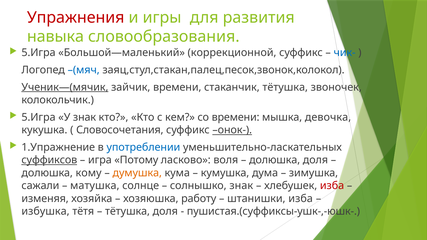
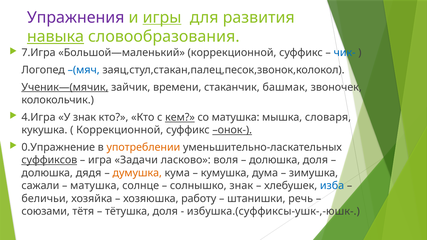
Упражнения colour: red -> purple (76, 17)
игры underline: none -> present (162, 17)
навыка underline: none -> present (55, 37)
5.Игра: 5.Игра -> 7.Игра (39, 53)
стаканчик тётушка: тётушка -> башмак (285, 87)
5.Игра: 5.Игра -> 4.Игра (39, 117)
кем underline: none -> present (180, 117)
со времени: времени -> матушка (236, 117)
девочка: девочка -> словаря (328, 117)
Словосочетания: Словосочетания -> Коррекционной (120, 130)
1.Упражнение: 1.Упражнение -> 0.Упражнение (58, 147)
употреблении colour: blue -> orange (143, 147)
Потому: Потому -> Задачи (136, 160)
кому: кому -> дядя (89, 173)
изба colour: red -> blue (332, 186)
изменяя: изменяя -> беличьи (45, 199)
штанишки изба: изба -> речь (301, 199)
избушка: избушка -> союзами (46, 211)
пушистая.(суффиксы-ушк-,-юшк-: пушистая.(суффиксы-ушк-,-юшк- -> избушка.(суффиксы-ушк-,-юшк- (273, 211)
